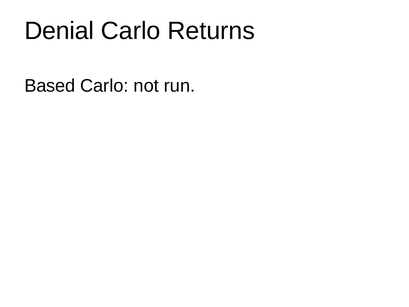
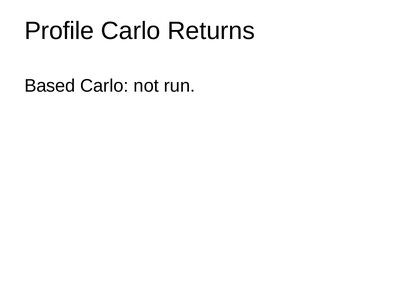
Denial: Denial -> Profile (59, 31)
